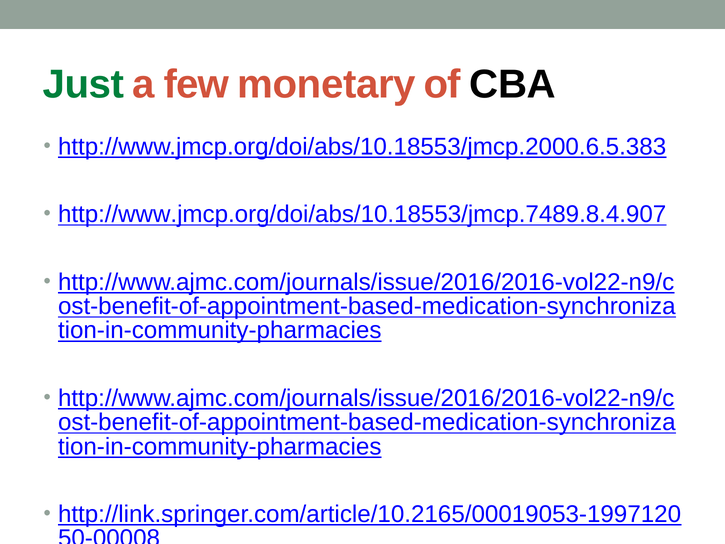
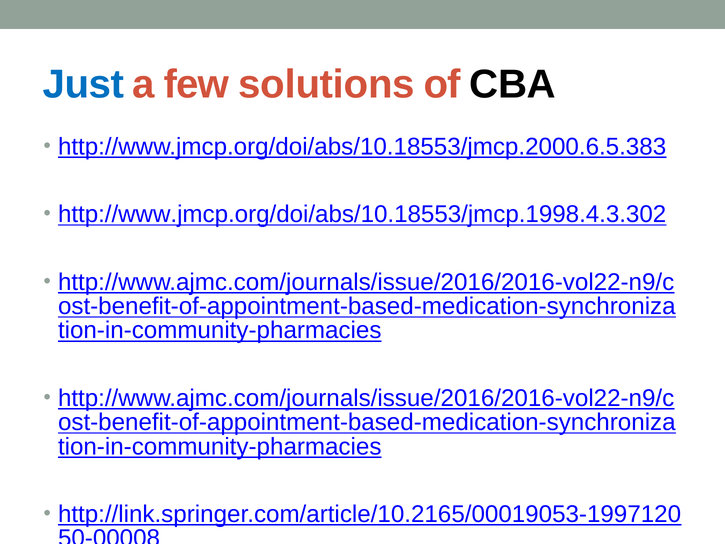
Just colour: green -> blue (84, 84)
monetary: monetary -> solutions (327, 84)
http://www.jmcp.org/doi/abs/10.18553/jmcp.7489.8.4.907: http://www.jmcp.org/doi/abs/10.18553/jmcp.7489.8.4.907 -> http://www.jmcp.org/doi/abs/10.18553/jmcp.1998.4.3.302 (362, 214)
